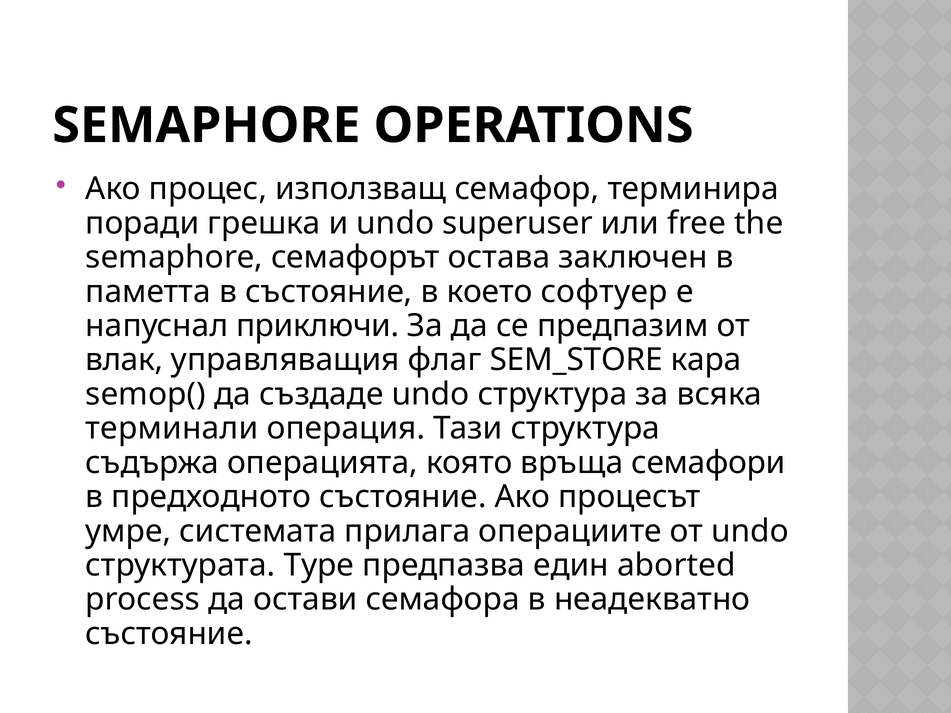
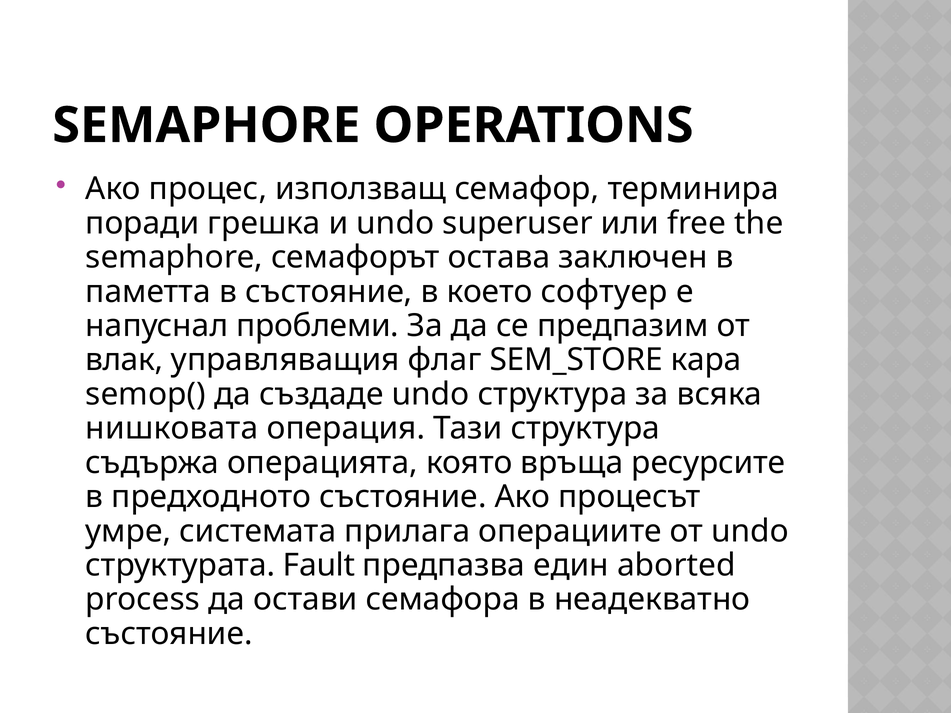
приключи: приключи -> проблеми (318, 326)
терминали: терминали -> нишковата (172, 429)
семафори: семафори -> ресурсите (708, 463)
Type: Type -> Fault (319, 565)
